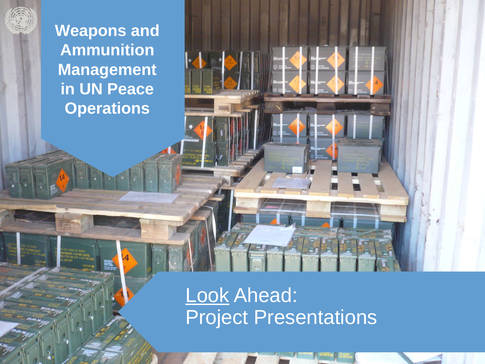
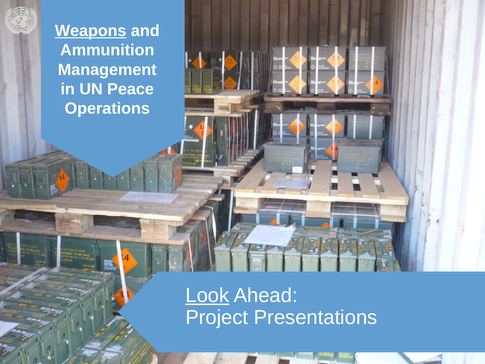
Weapons underline: none -> present (91, 31)
